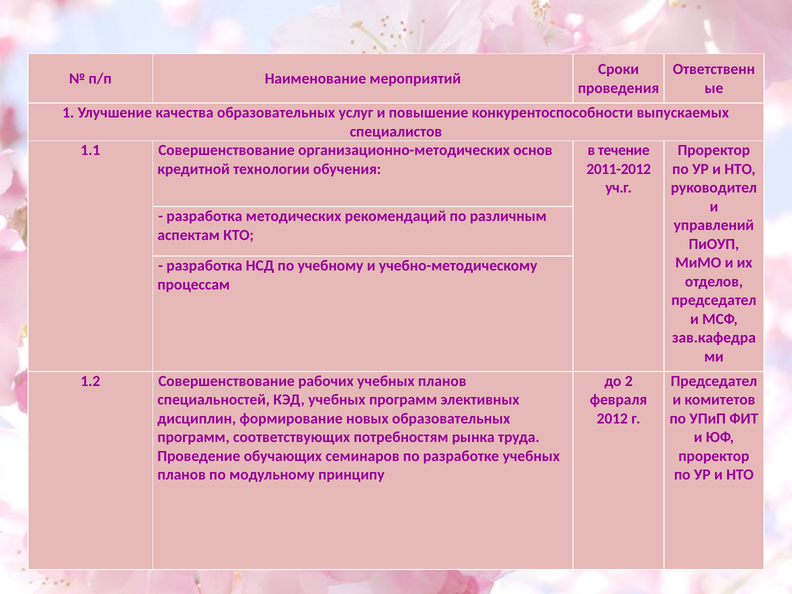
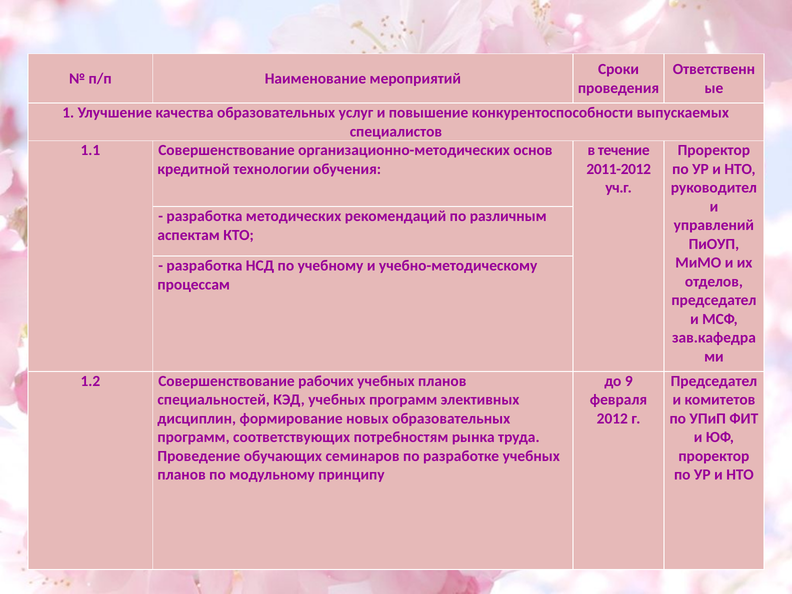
2: 2 -> 9 (629, 381)
